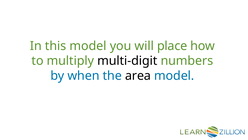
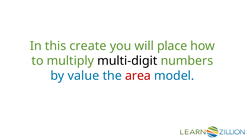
this model: model -> create (88, 46)
when: when -> value (83, 76)
area colour: black -> red (138, 76)
